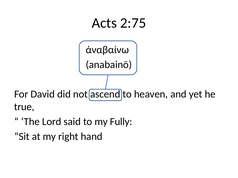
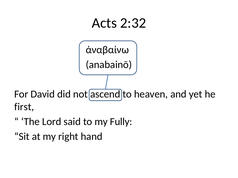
2:75: 2:75 -> 2:32 (133, 23)
true: true -> first (24, 107)
